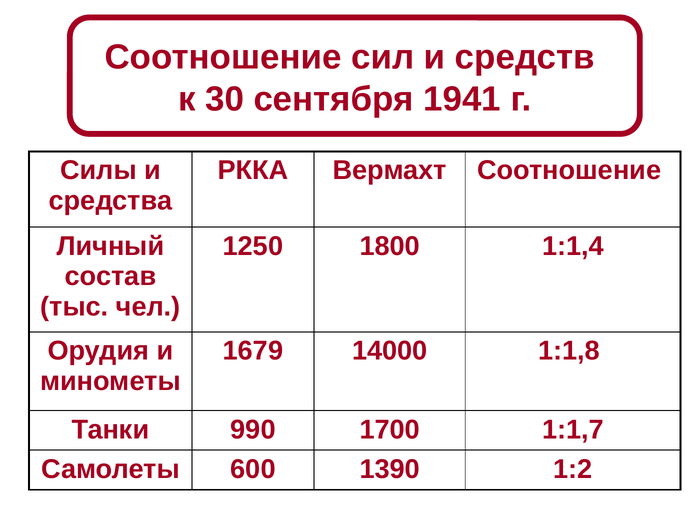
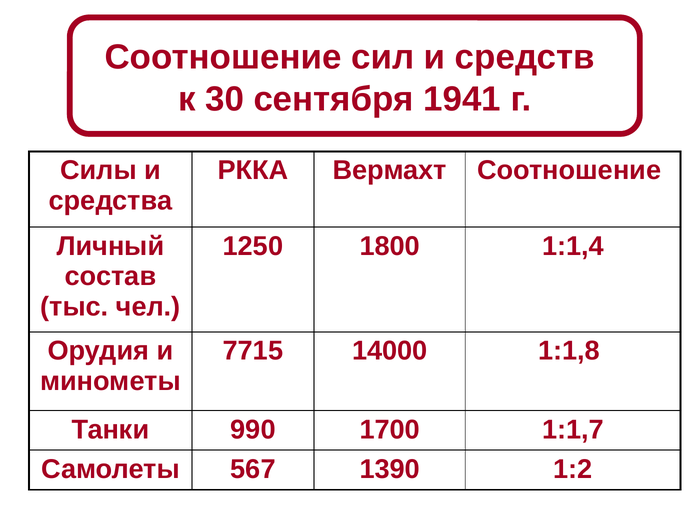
1679: 1679 -> 7715 (253, 351)
600: 600 -> 567 (253, 469)
